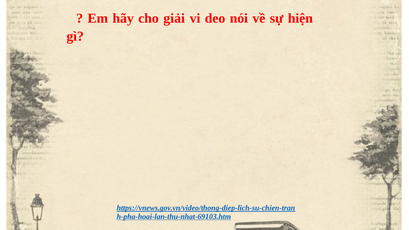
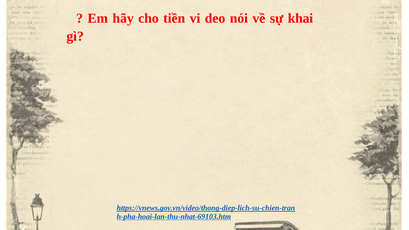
giải: giải -> tiền (174, 18)
hiện: hiện -> khai (300, 18)
